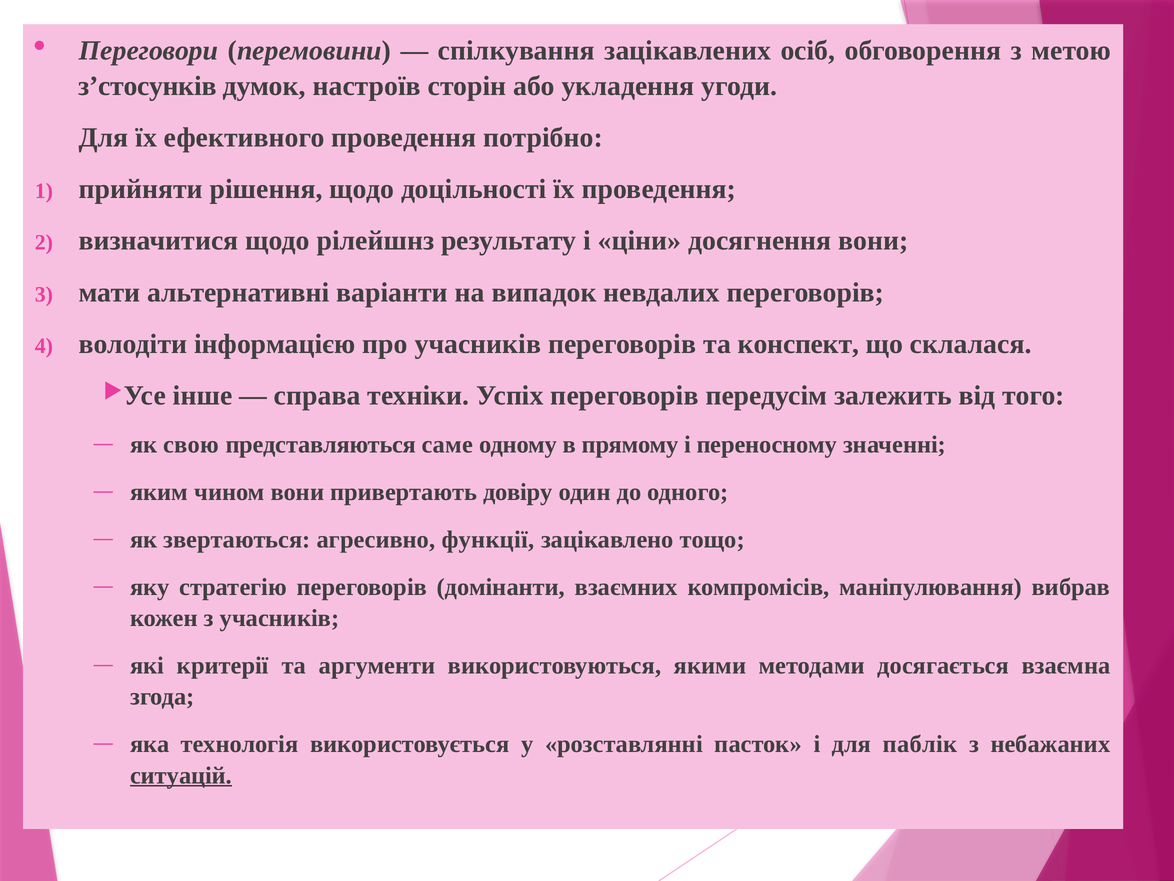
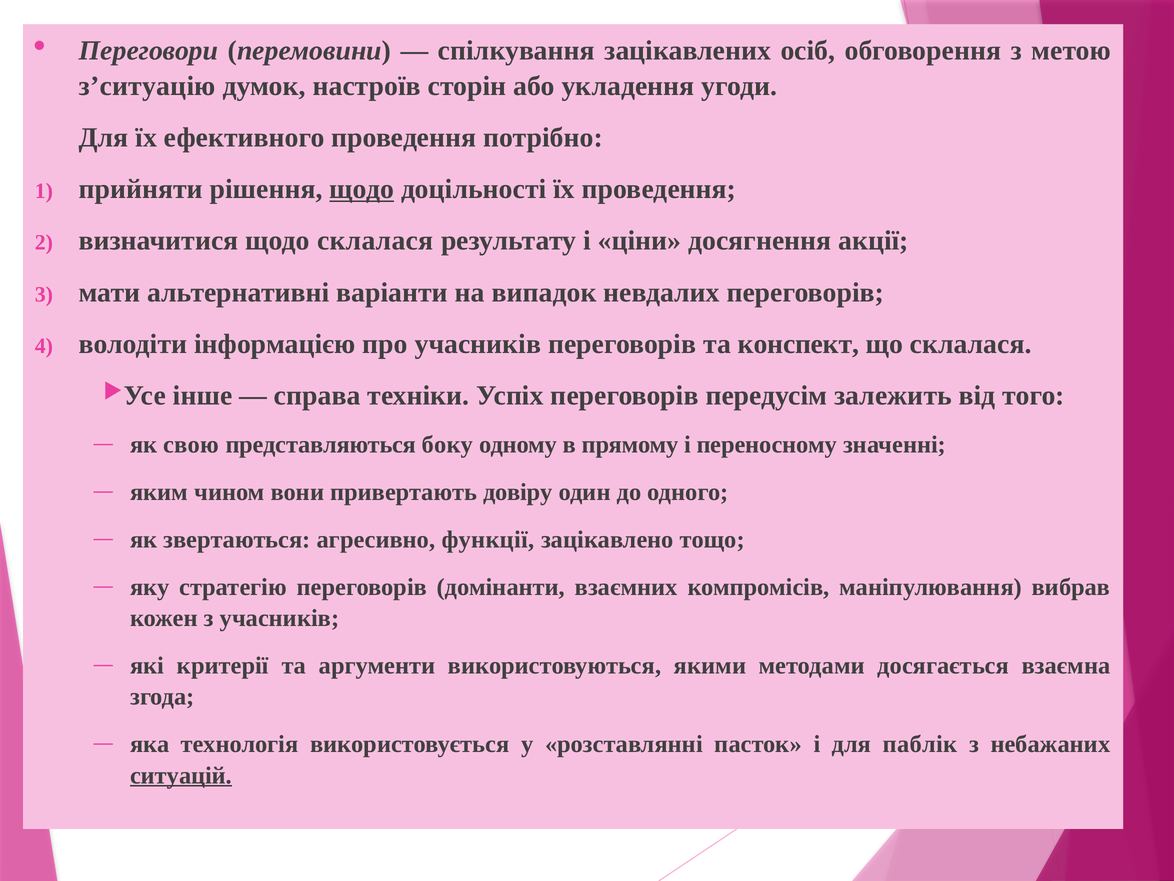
з’стосунків: з’стосунків -> з’ситуацію (147, 86)
щодо underline: none -> present (362, 189)
щодо рілейшнз: рілейшнз -> склалася (375, 241)
досягнення вони: вони -> акції (873, 241)
саме: саме -> боку (448, 445)
